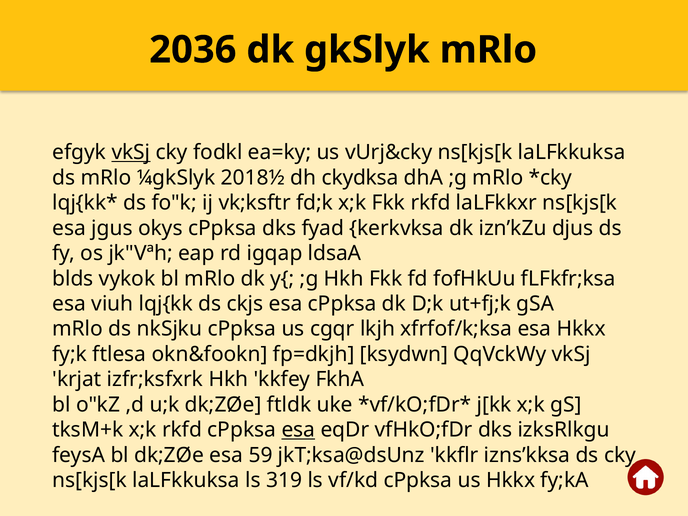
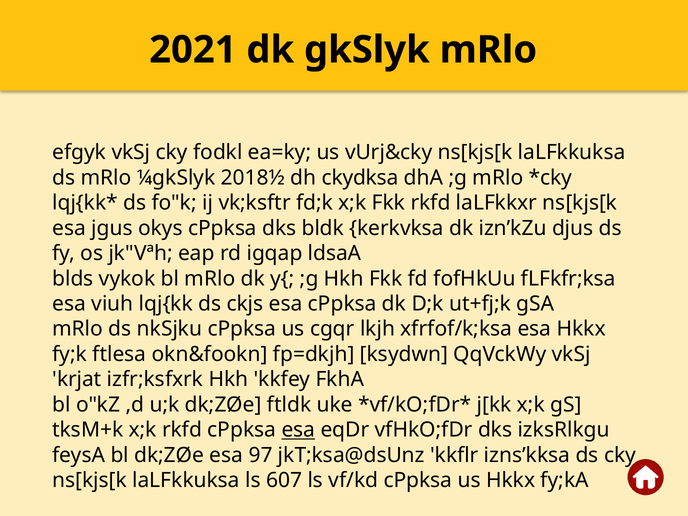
2036: 2036 -> 2021 (193, 50)
vkSj underline: present -> none (131, 153)
fyad: fyad -> bldk (323, 228)
59: 59 -> 97 (261, 455)
319: 319 -> 607 (284, 480)
